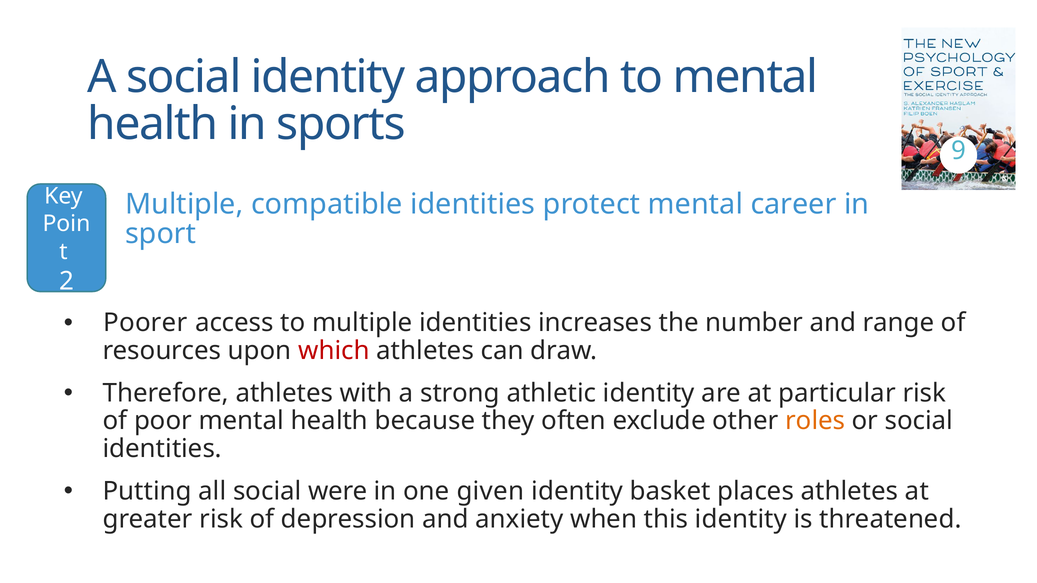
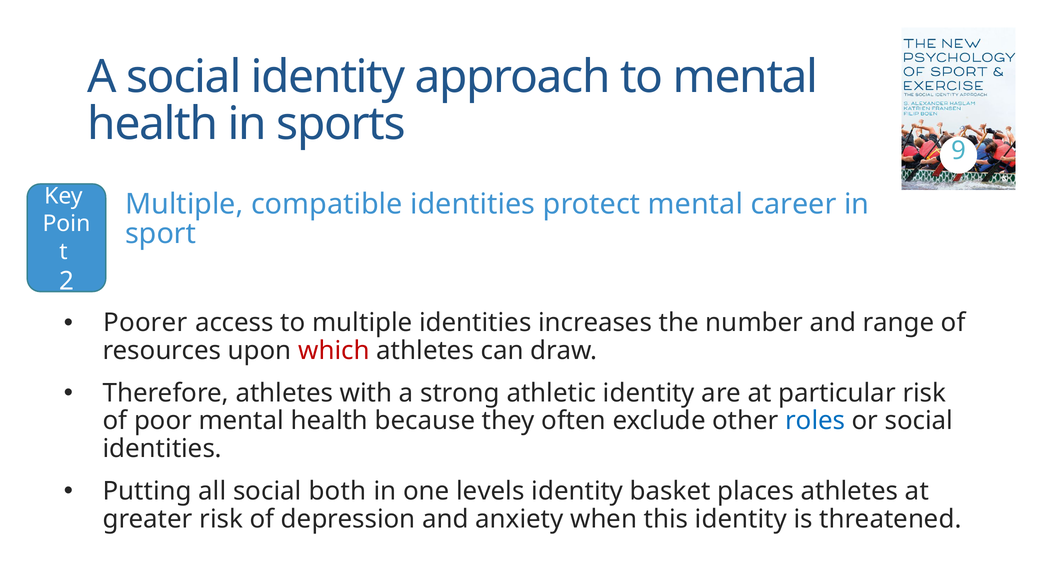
roles colour: orange -> blue (815, 421)
were: were -> both (338, 491)
given: given -> levels (490, 491)
